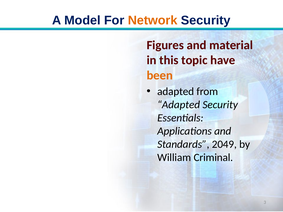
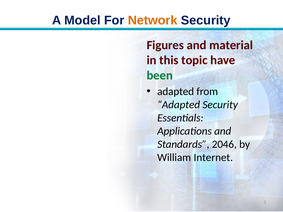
been colour: orange -> green (160, 75)
2049: 2049 -> 2046 (224, 144)
Criminal: Criminal -> Internet (213, 158)
